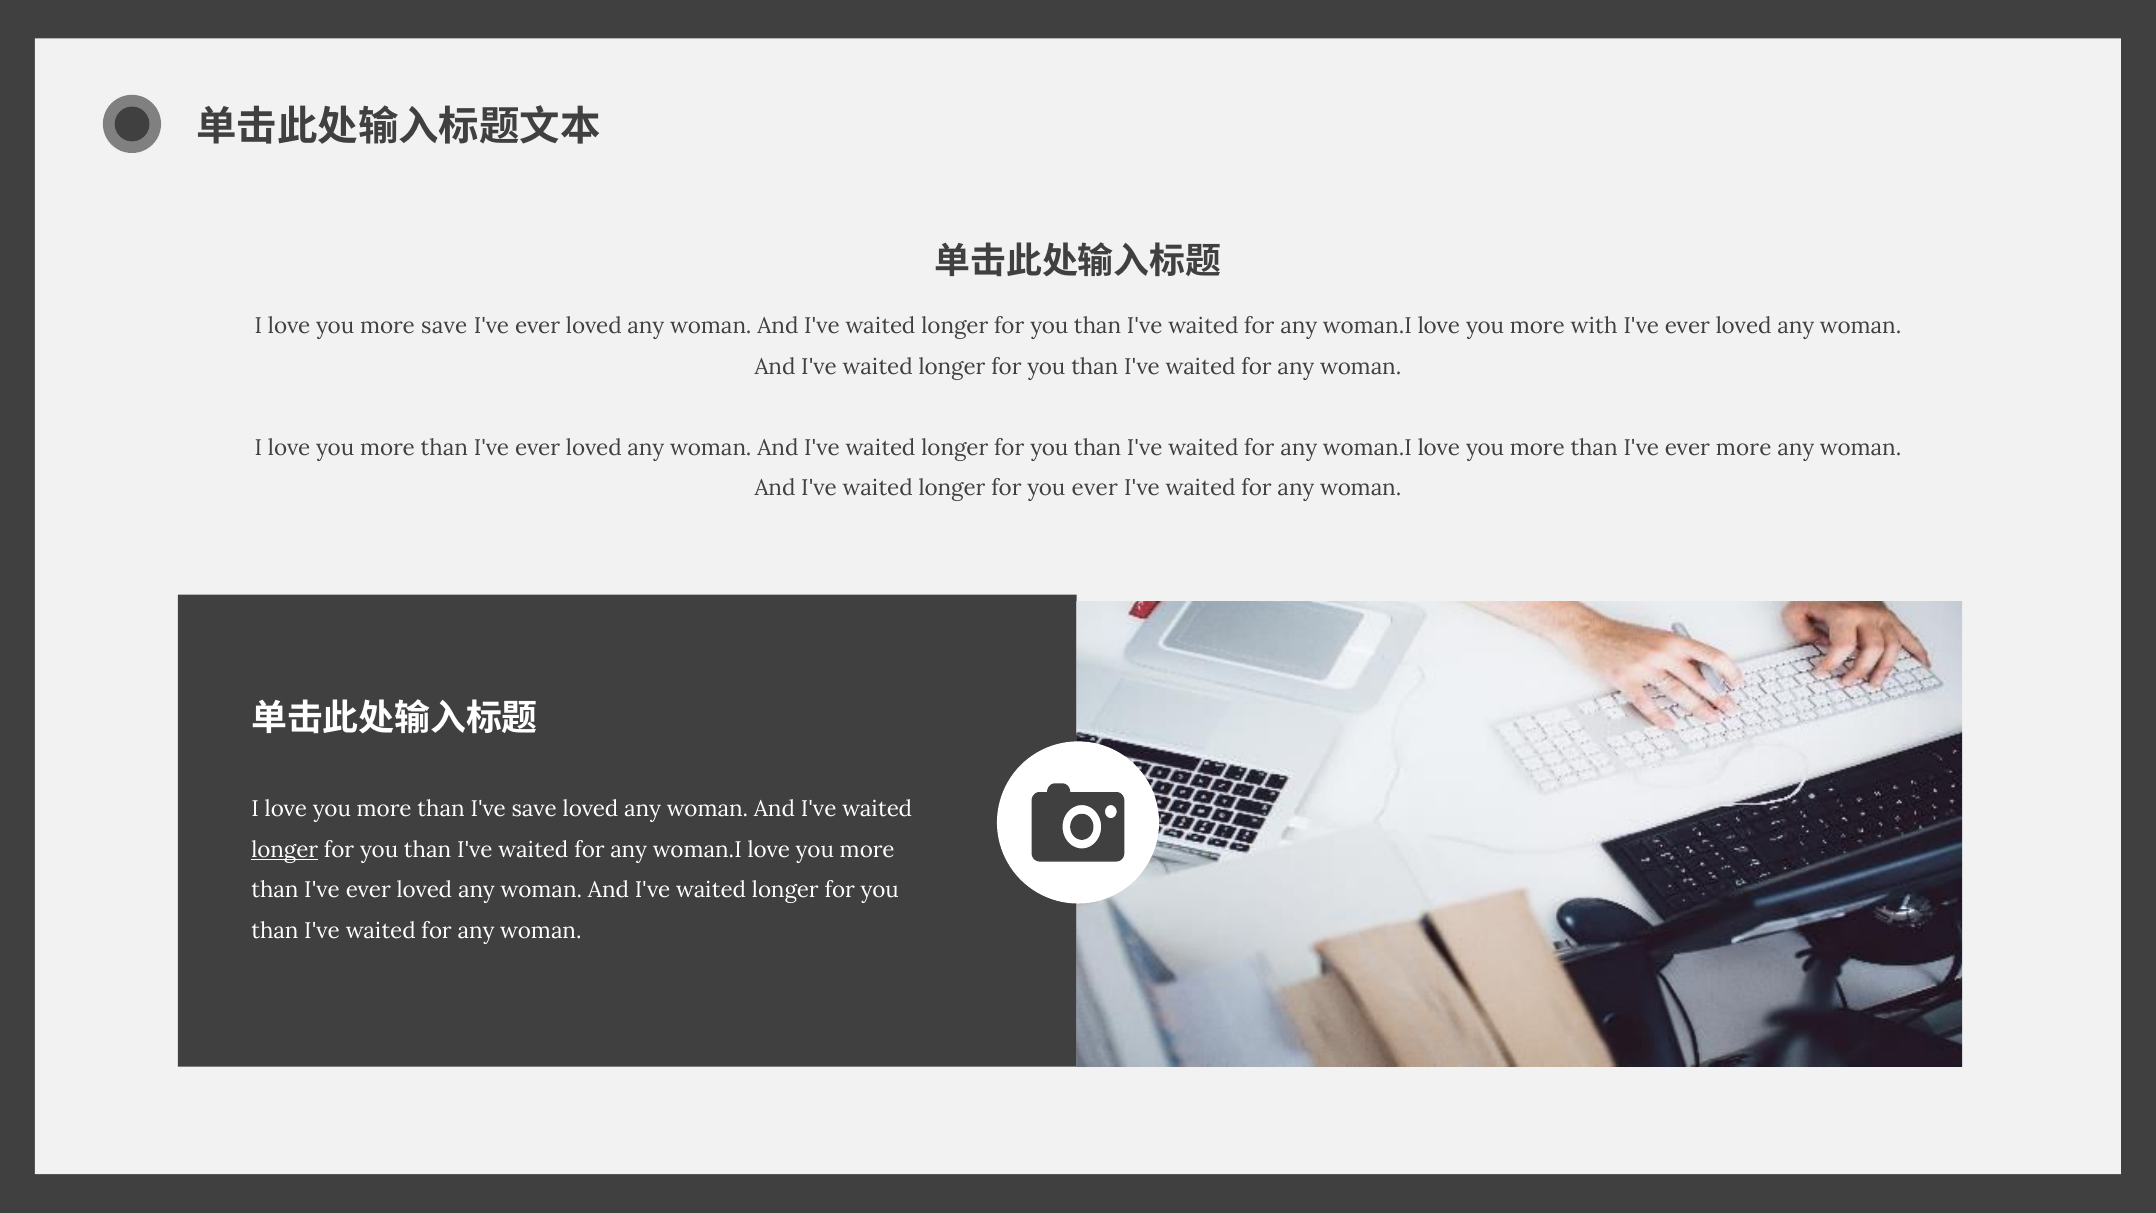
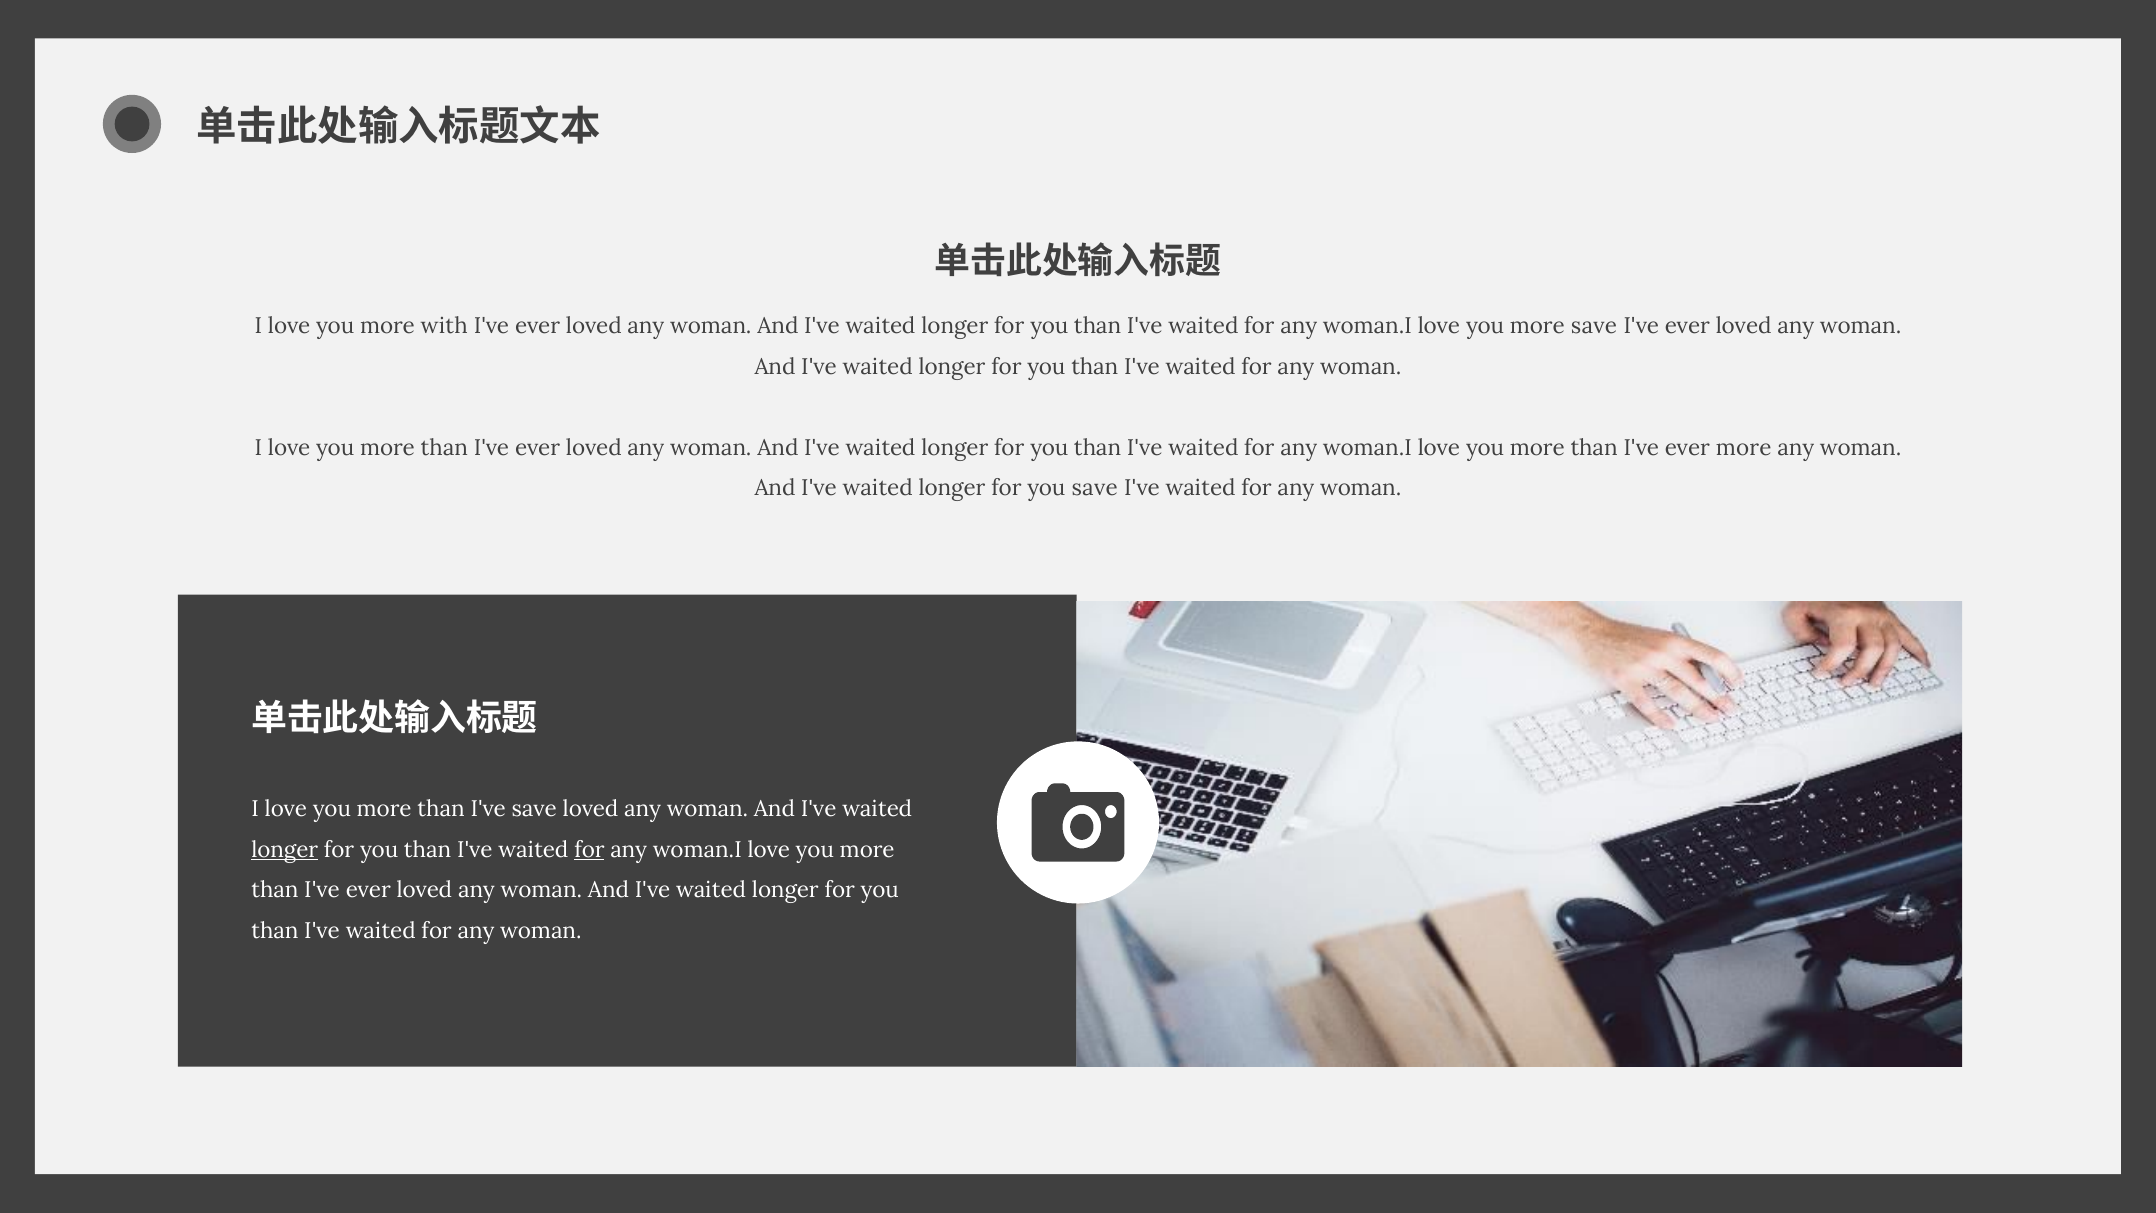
more save: save -> with (444, 326)
more with: with -> save (1594, 326)
you ever: ever -> save (1095, 488)
for underline: none -> present (589, 850)
